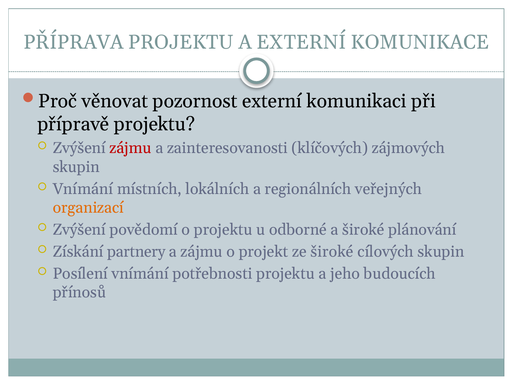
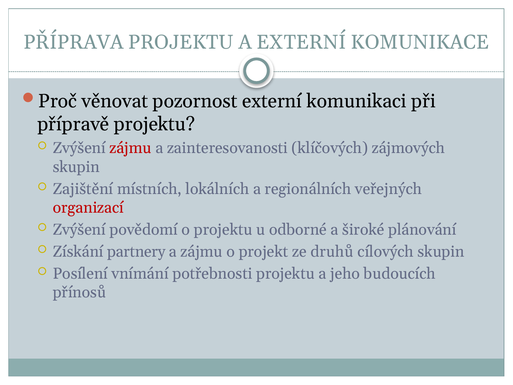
Vnímání: Vnímání -> Zajištění (83, 189)
organizací colour: orange -> red (88, 208)
ze široké: široké -> druhů (332, 251)
